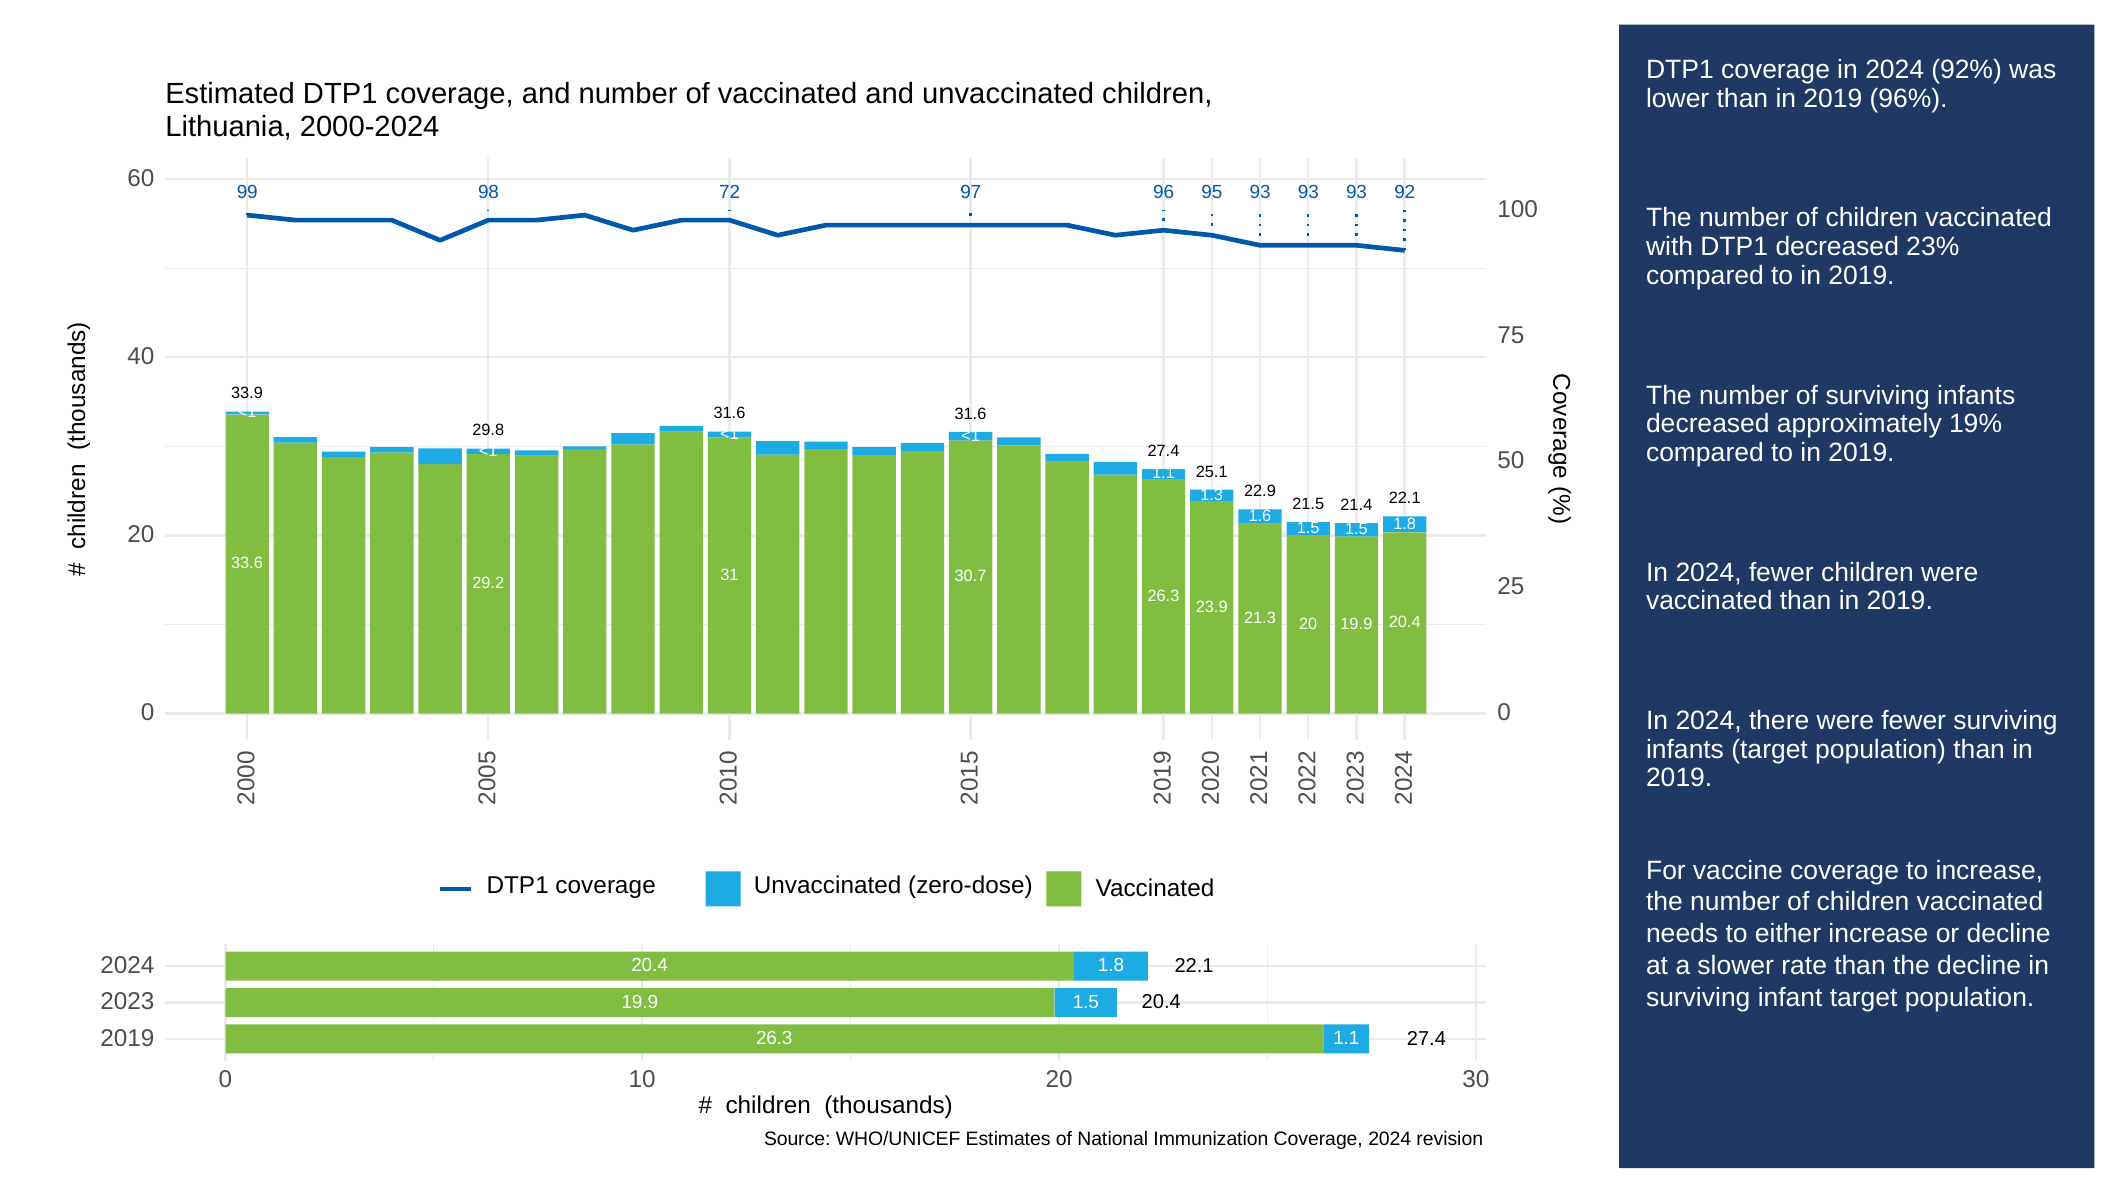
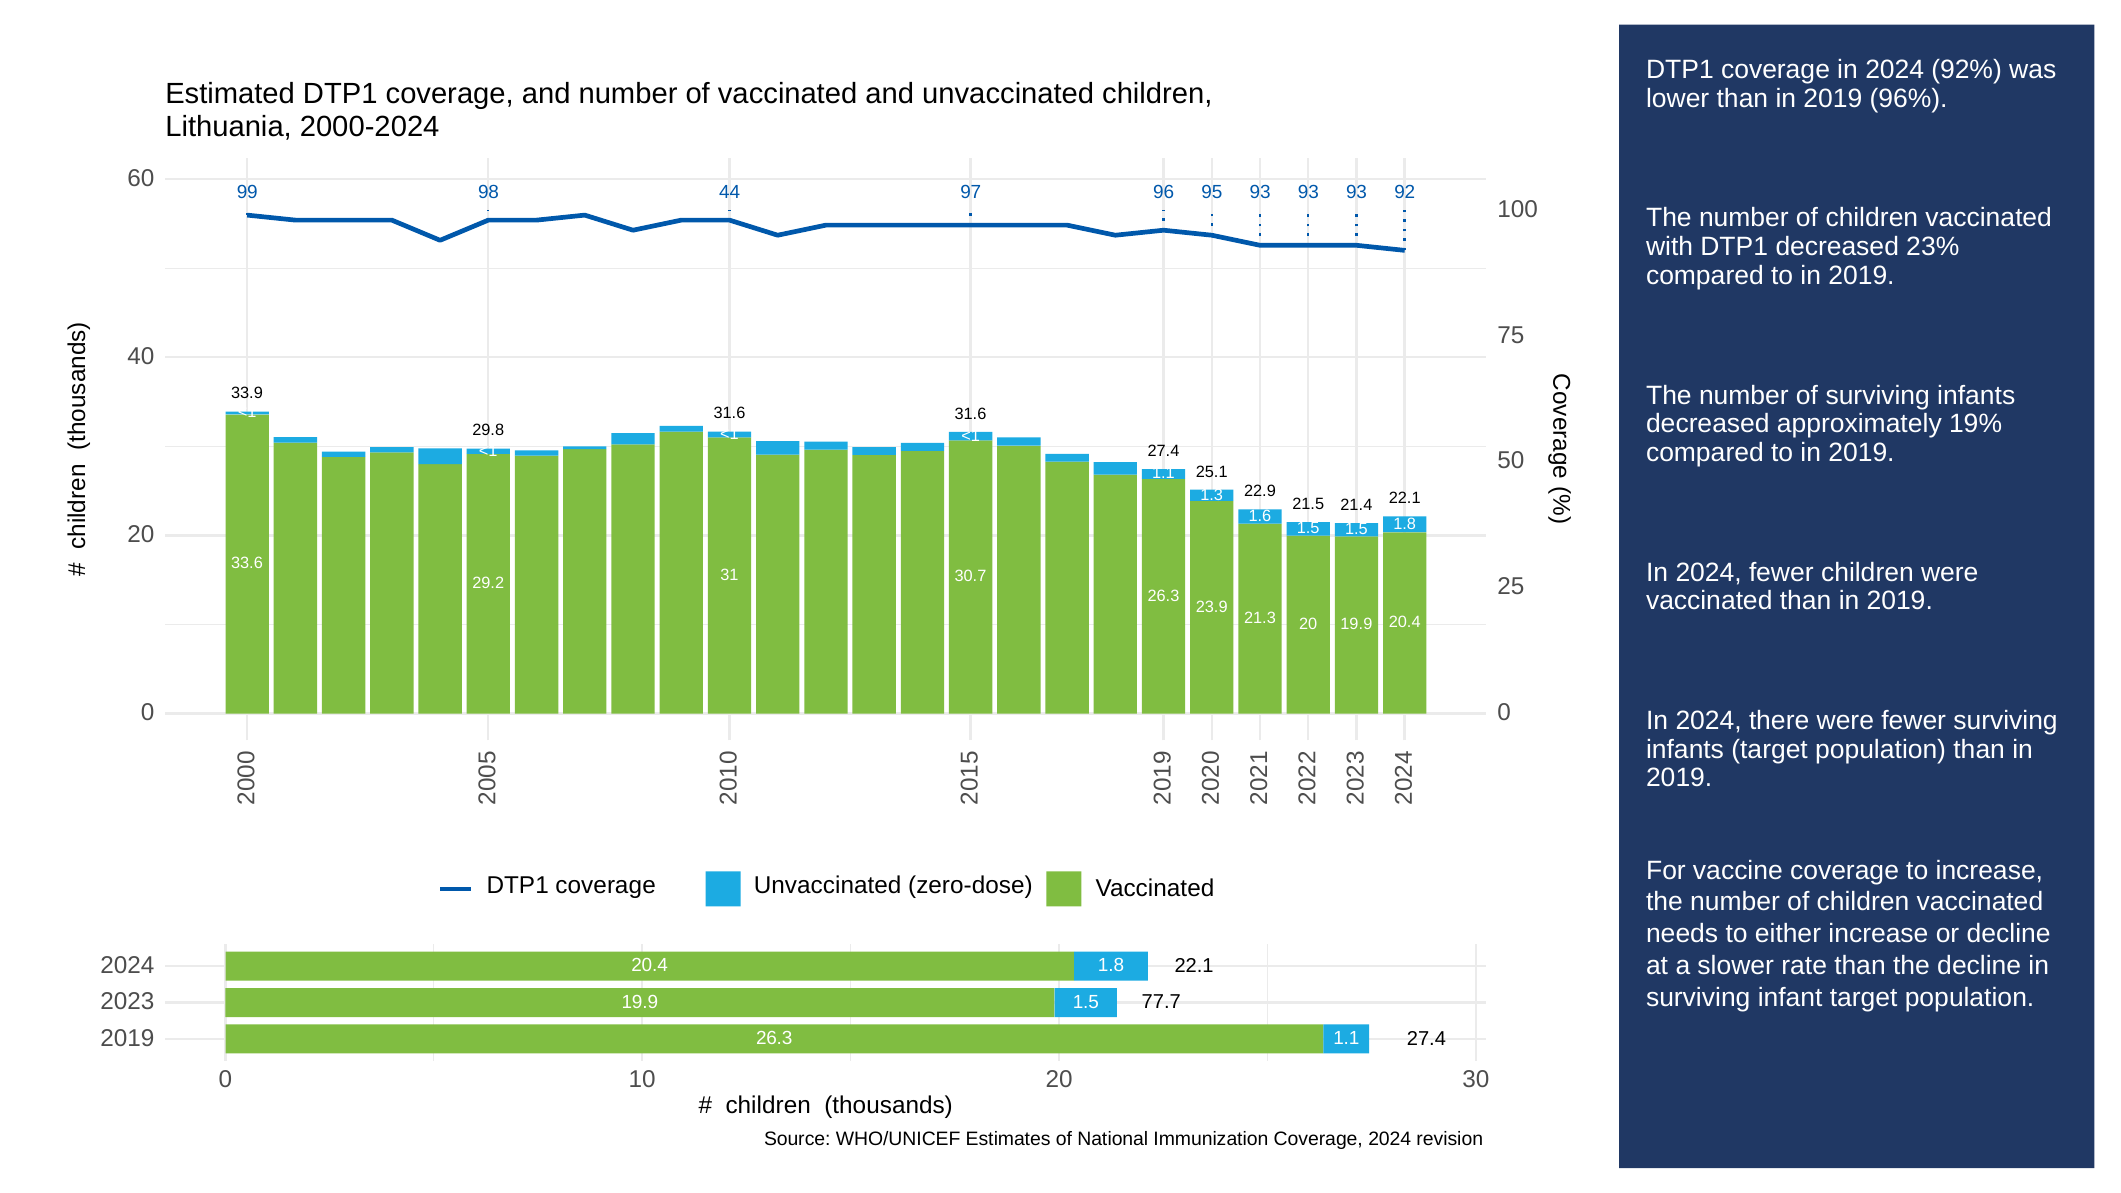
72: 72 -> 44 (730, 192)
20.4: 20.4 -> 77.7 (1161, 1002)
